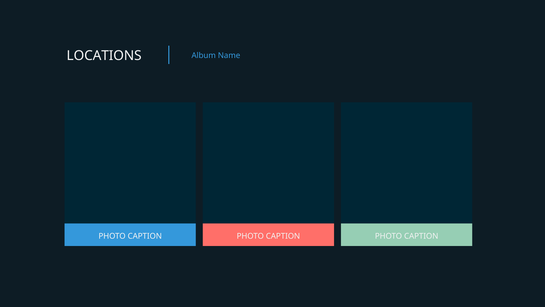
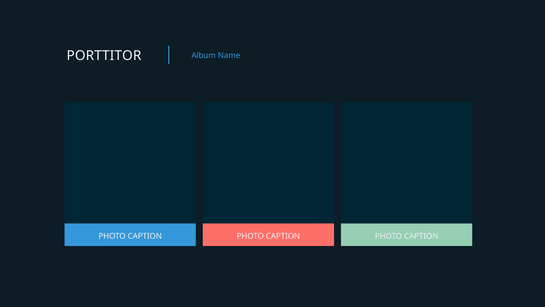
LOCATIONS: LOCATIONS -> PORTTITOR (104, 56)
